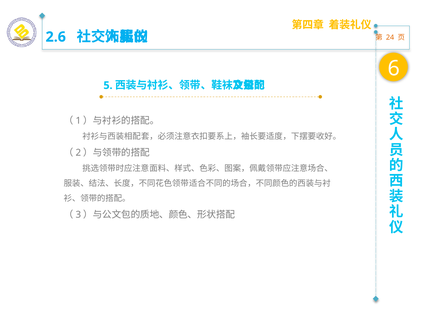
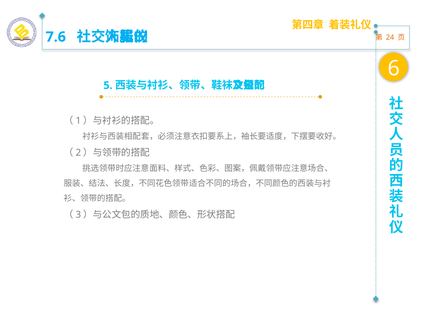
2.6: 2.6 -> 7.6 (56, 37)
